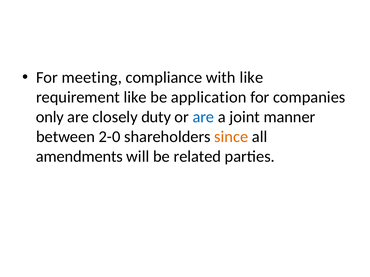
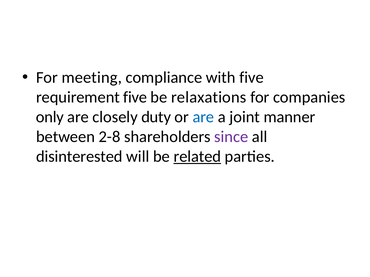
with like: like -> five (252, 78)
requirement like: like -> five (135, 97)
application: application -> relaxations (209, 97)
2-0: 2-0 -> 2-8 (109, 137)
since colour: orange -> purple (231, 137)
amendments: amendments -> disinterested (79, 157)
related underline: none -> present (197, 157)
